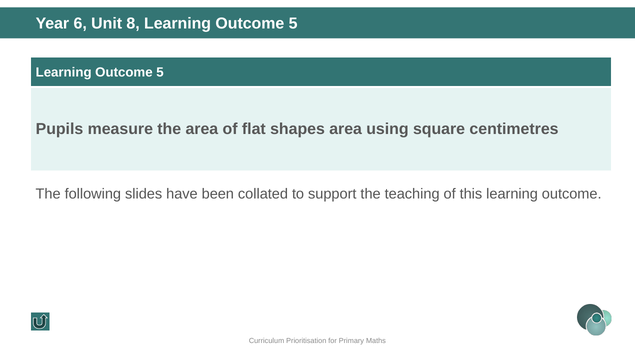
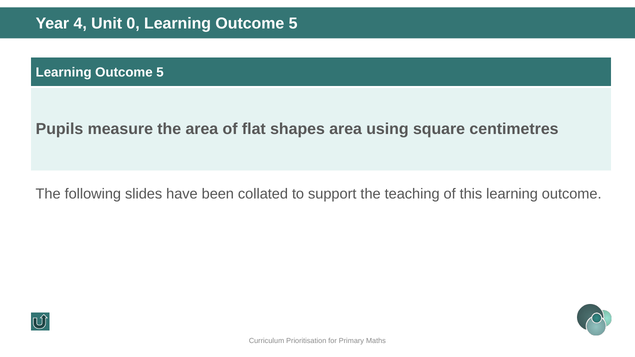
6: 6 -> 4 (80, 24)
8: 8 -> 0 (133, 24)
